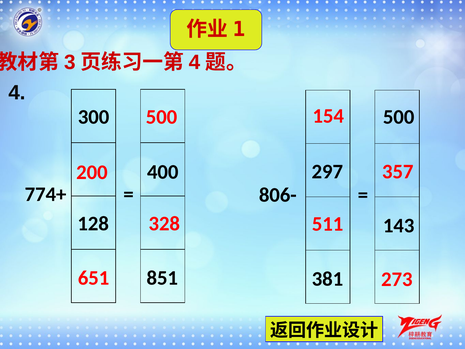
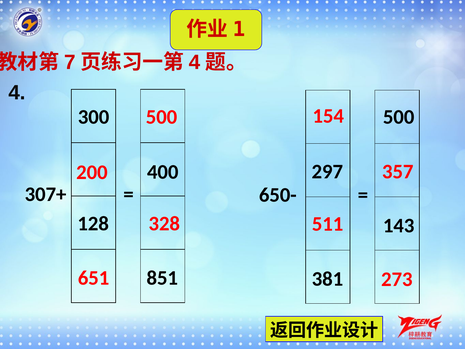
3: 3 -> 7 (70, 62)
774+: 774+ -> 307+ (46, 194)
806-: 806- -> 650- (278, 195)
